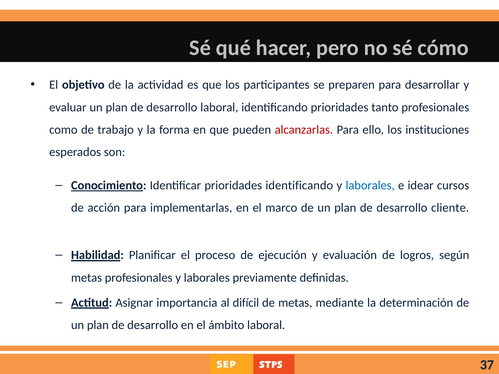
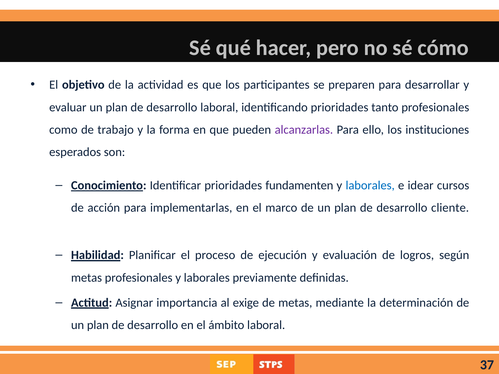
alcanzarlas colour: red -> purple (304, 130)
prioridades identificando: identificando -> fundamenten (299, 186)
difícil: difícil -> exige (246, 303)
